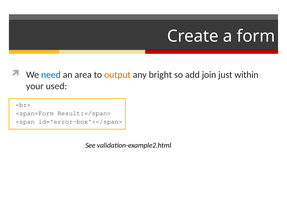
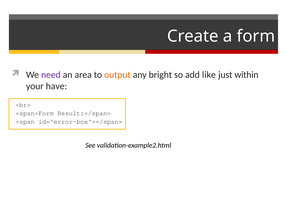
need colour: blue -> purple (51, 75)
join: join -> like (209, 75)
used: used -> have (56, 86)
